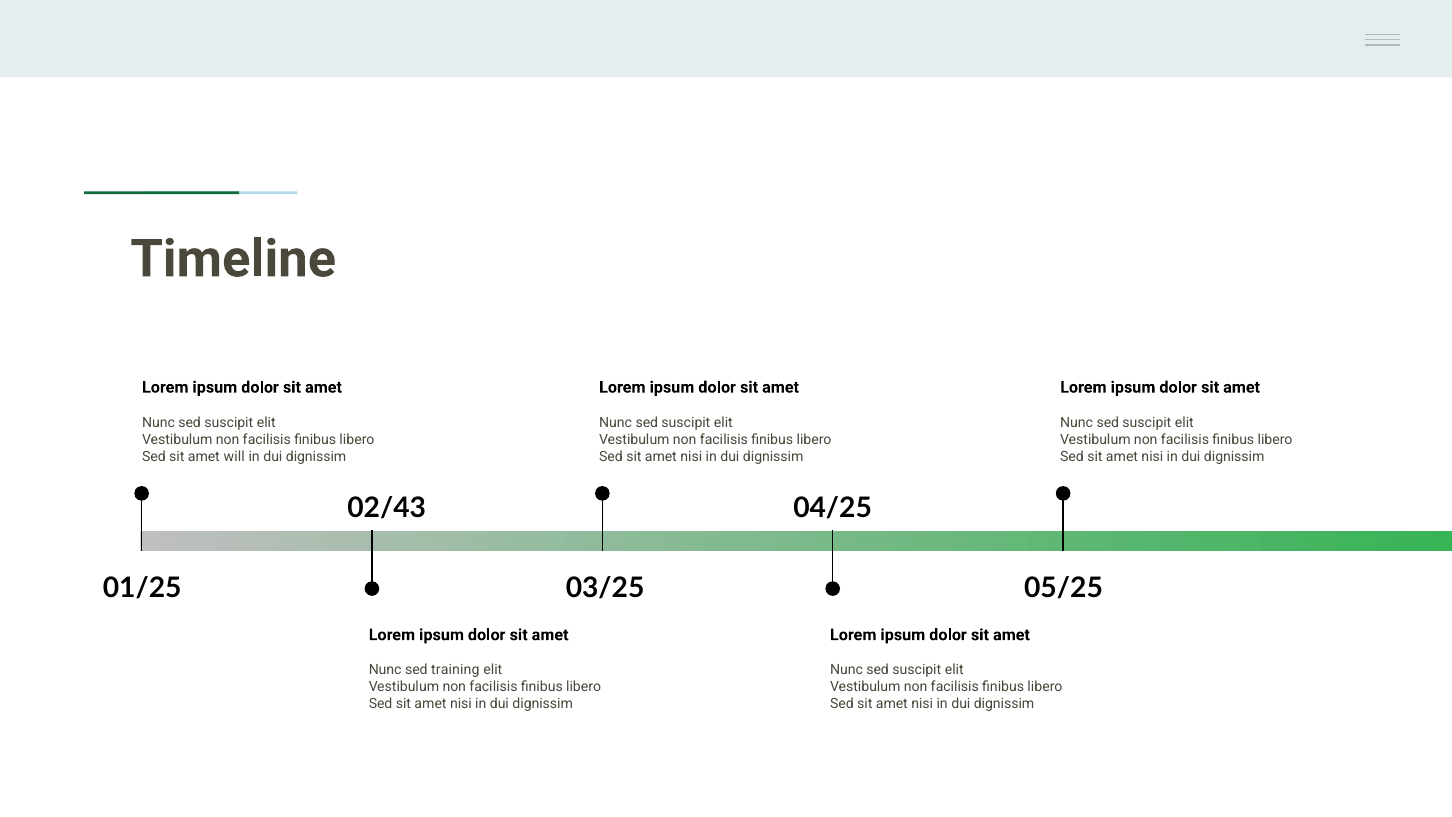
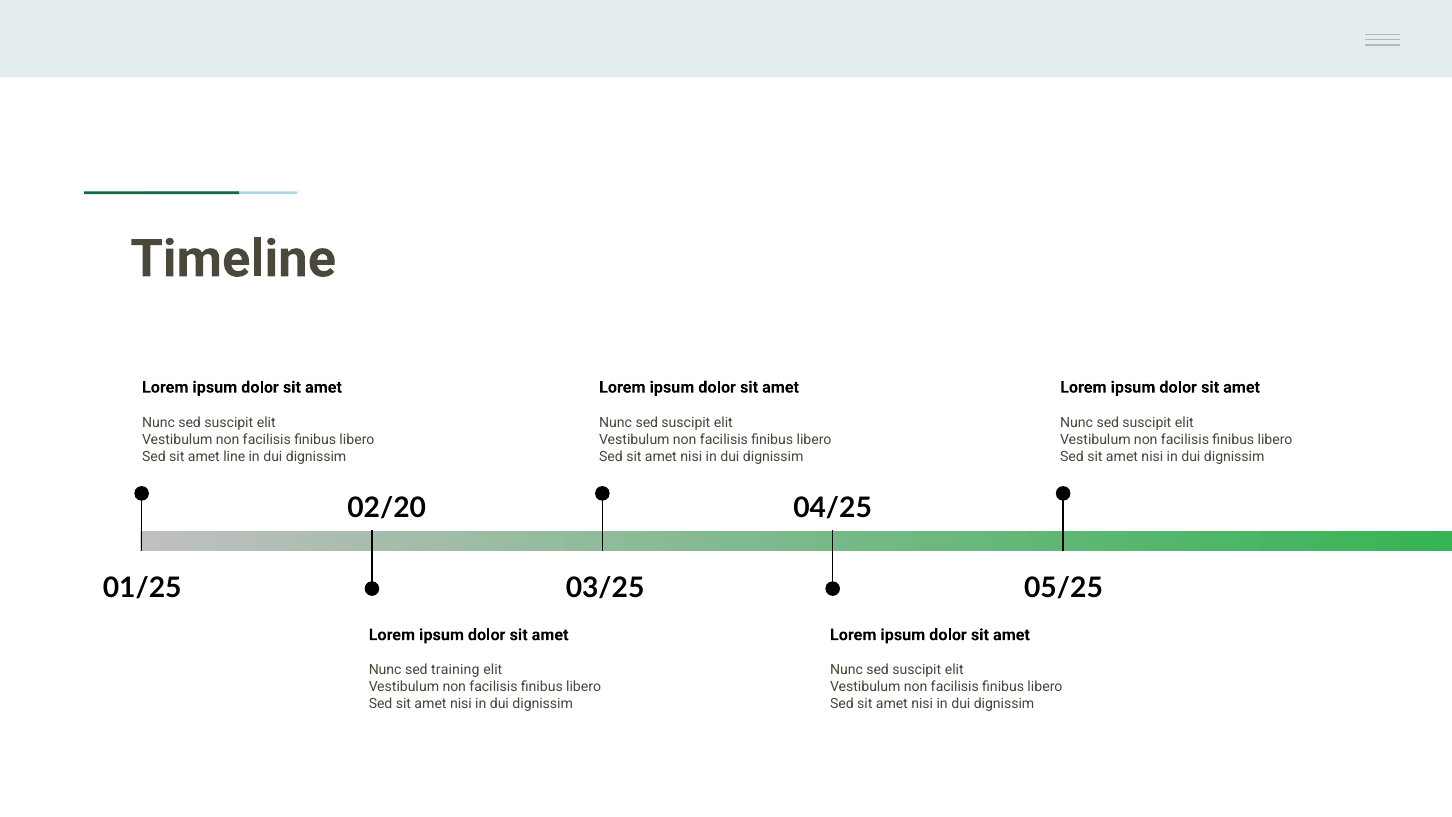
will: will -> line (234, 456)
02/43: 02/43 -> 02/20 (387, 508)
